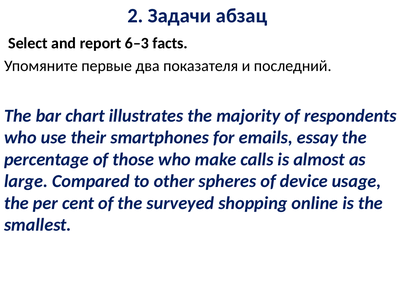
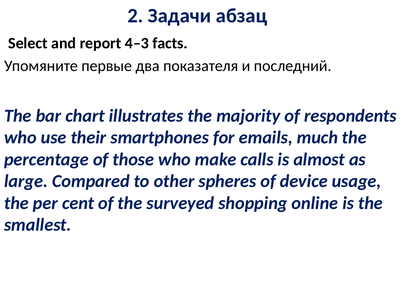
6–3: 6–3 -> 4–3 (137, 43)
essay: essay -> much (317, 137)
